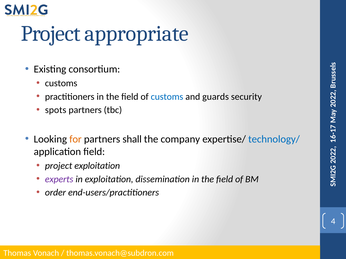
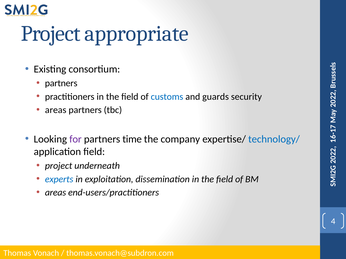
customs: customs -> partners (61, 83)
spots: spots -> areas (56, 110)
for colour: orange -> purple (75, 139)
shall: shall -> time (132, 139)
project exploitation: exploitation -> underneath (97, 166)
experts colour: purple -> blue (59, 179)
order: order -> areas (56, 193)
